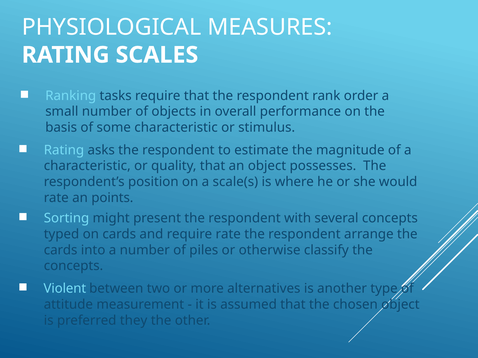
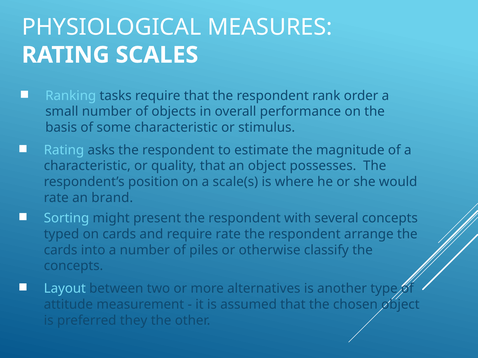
points: points -> brand (112, 198)
Violent: Violent -> Layout (65, 289)
